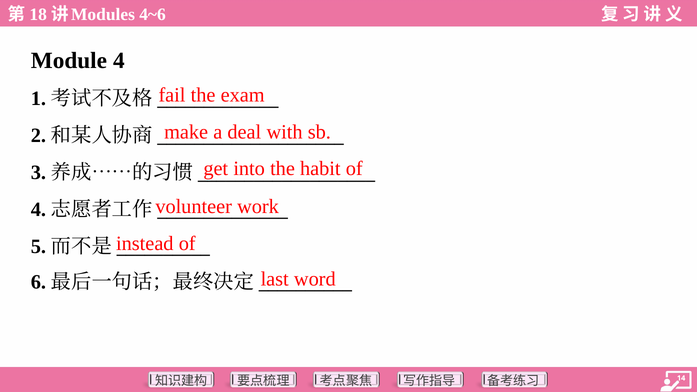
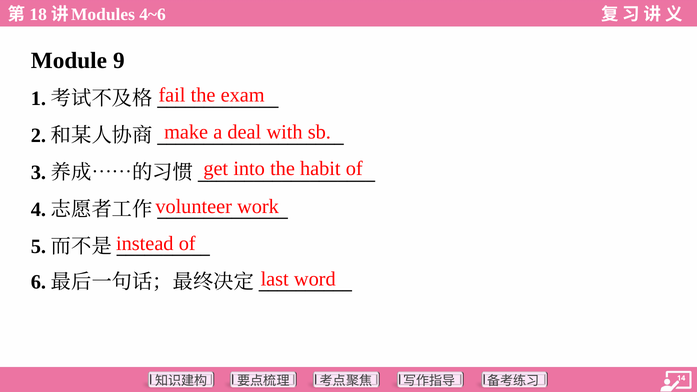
4: 4 -> 9 (119, 61)
